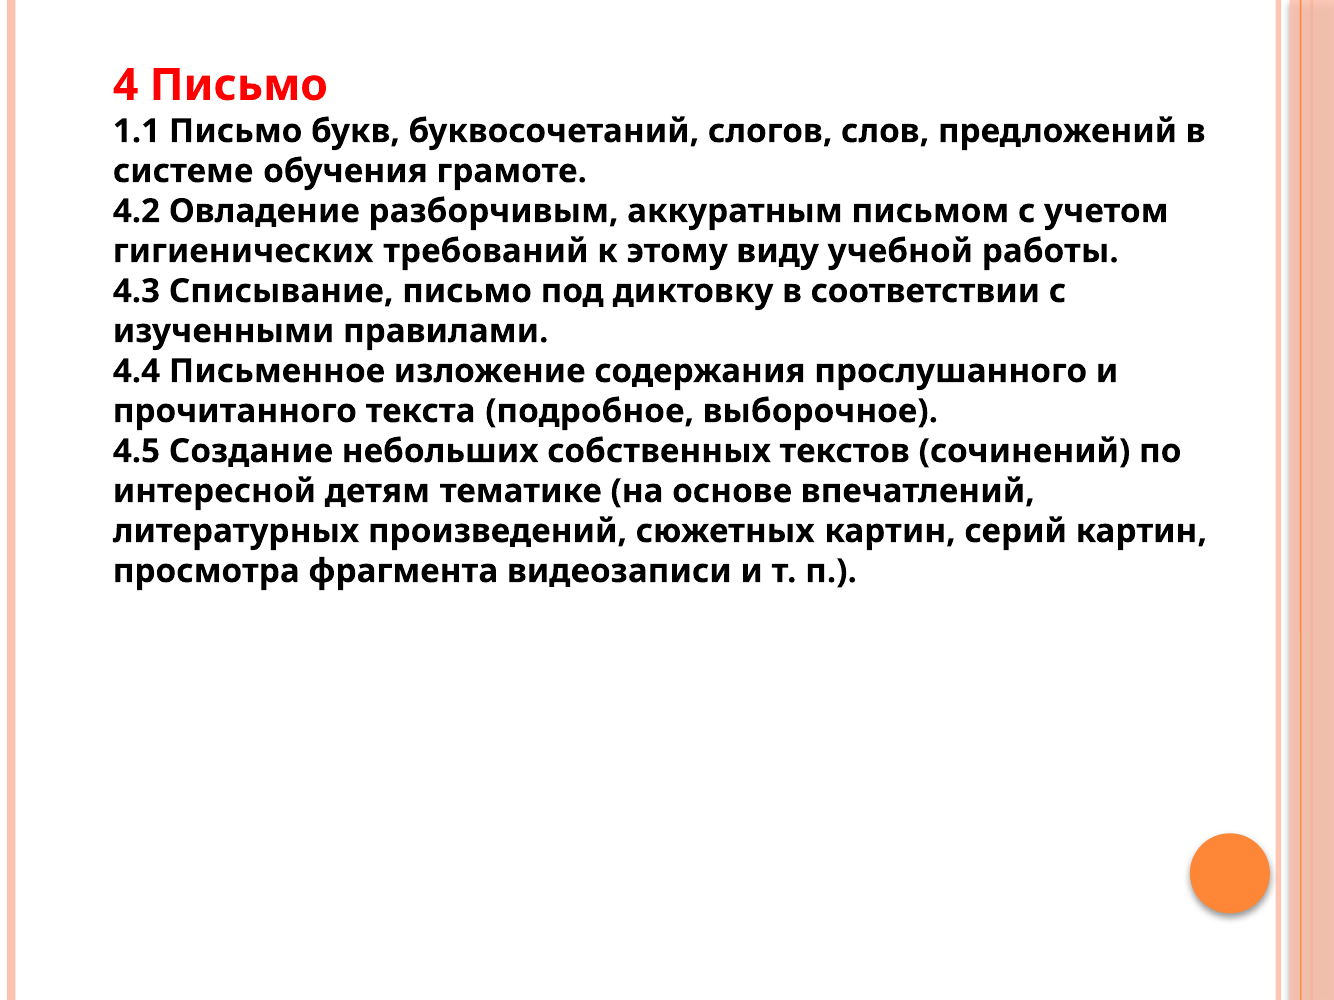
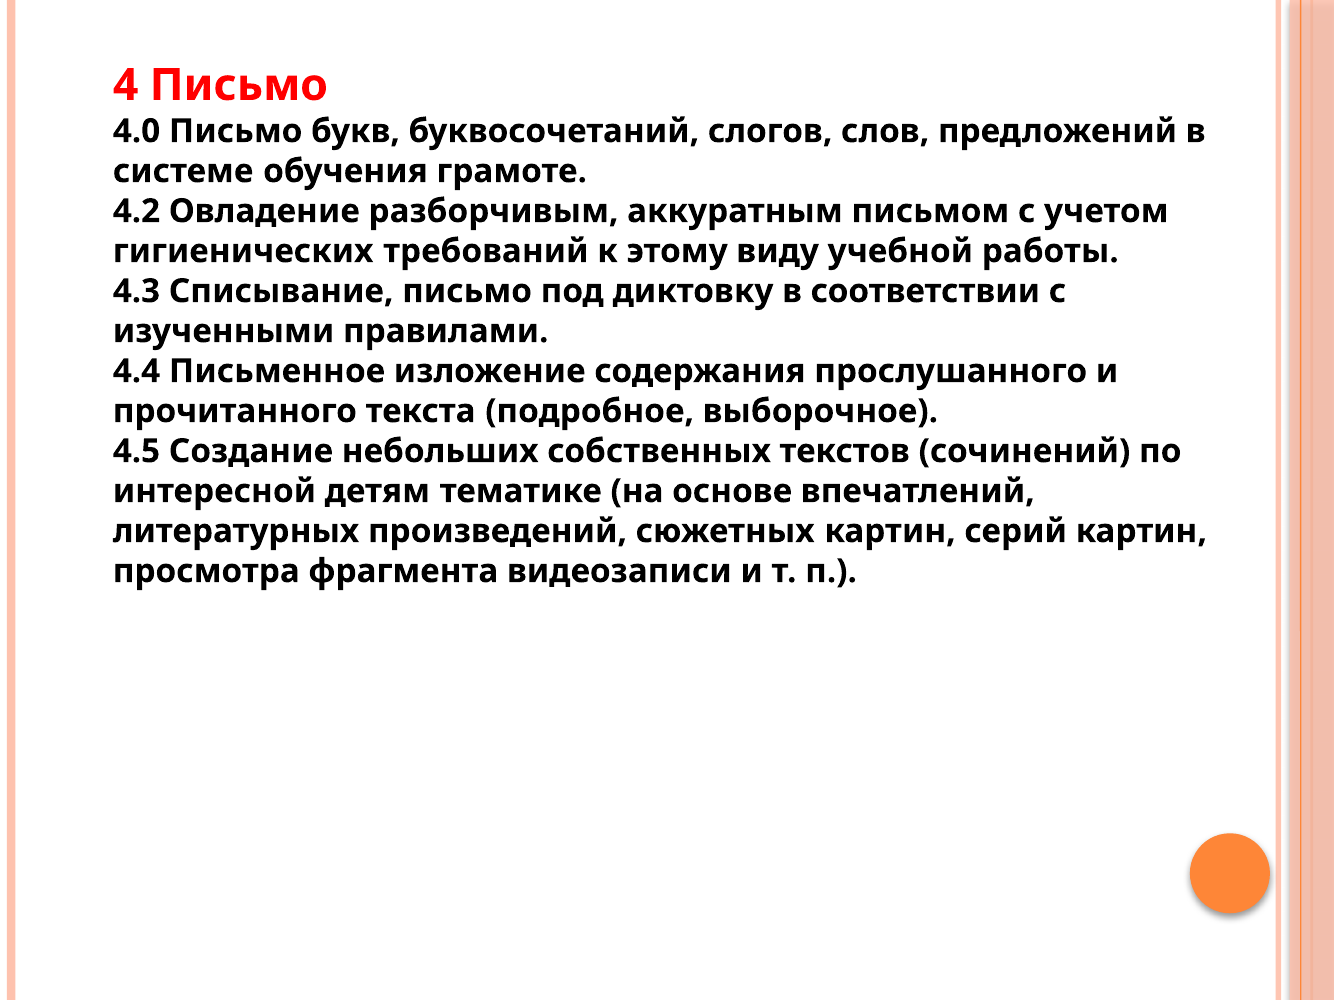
1.1: 1.1 -> 4.0 (137, 131)
